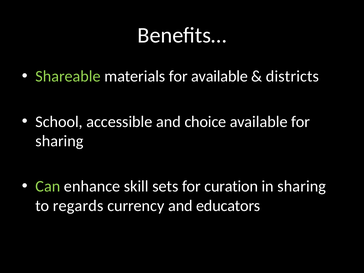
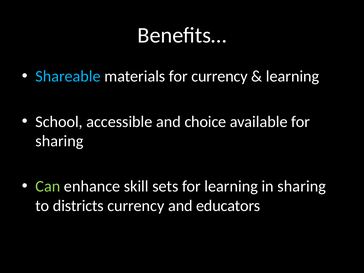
Shareable colour: light green -> light blue (68, 76)
for available: available -> currency (220, 76)
districts: districts -> learning (293, 76)
for curation: curation -> learning (231, 186)
regards: regards -> districts (78, 206)
